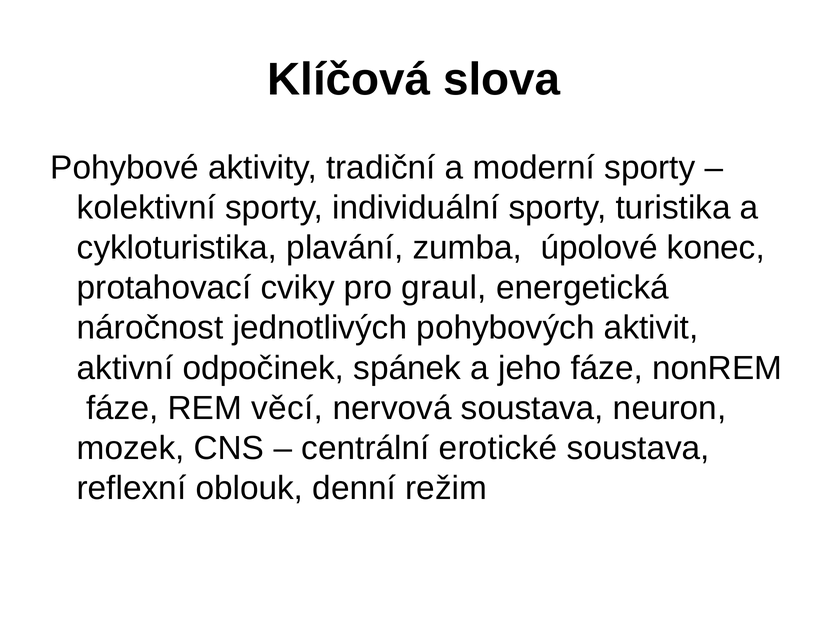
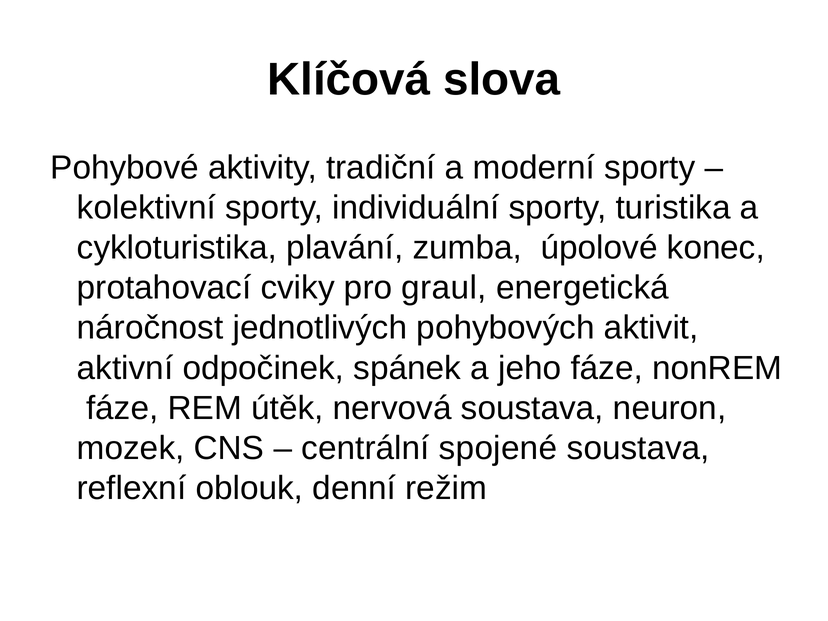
věcí: věcí -> útěk (287, 408)
erotické: erotické -> spojené (498, 448)
